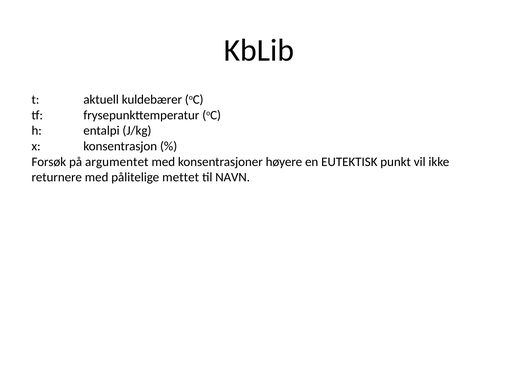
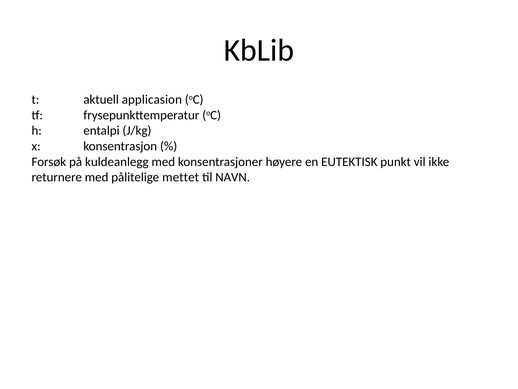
kuldebærer: kuldebærer -> applicasion (152, 99)
argumentet: argumentet -> kuldeanlegg (117, 162)
